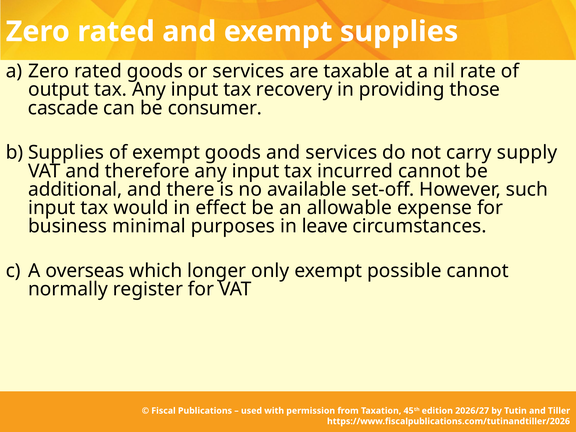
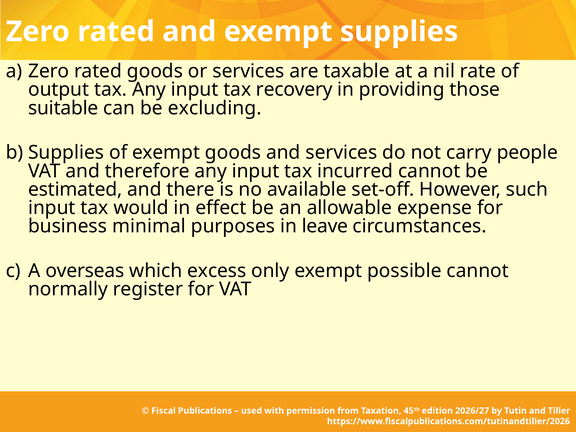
cascade: cascade -> suitable (63, 108)
consumer: consumer -> excluding (215, 108)
supply: supply -> people (527, 153)
additional: additional -> estimated (75, 189)
longer: longer -> excess (217, 271)
